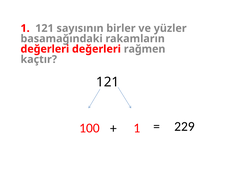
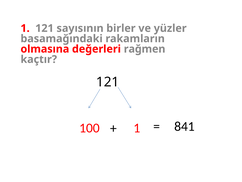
değerleri: değerleri -> olmasına (45, 49)
229: 229 -> 841 (184, 126)
